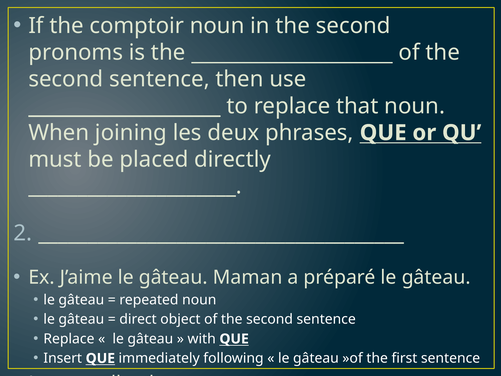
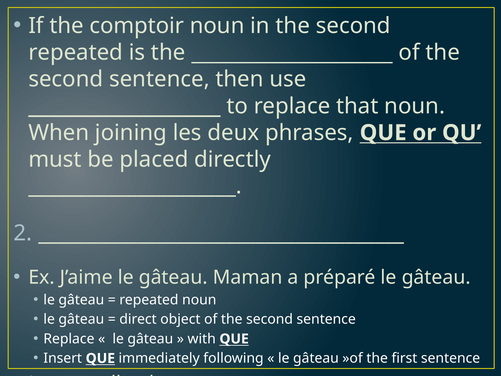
pronoms: pronoms -> repeated (76, 52)
